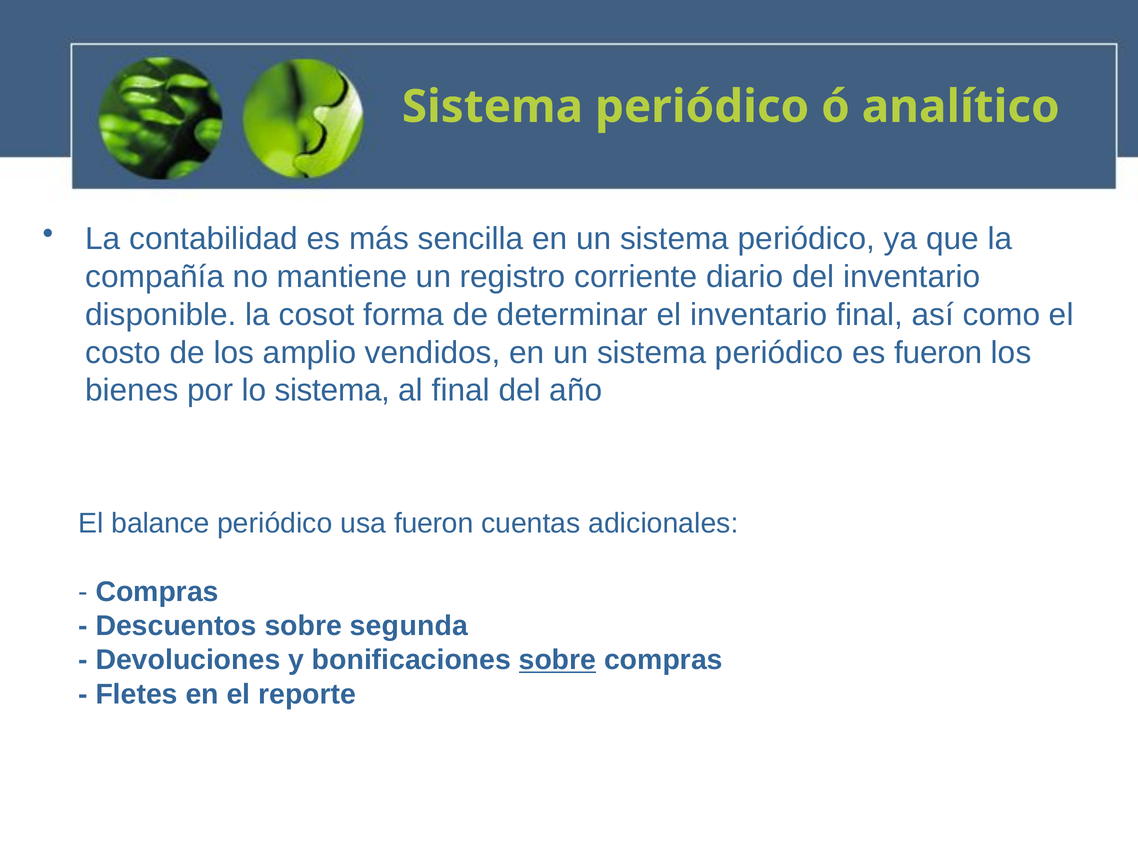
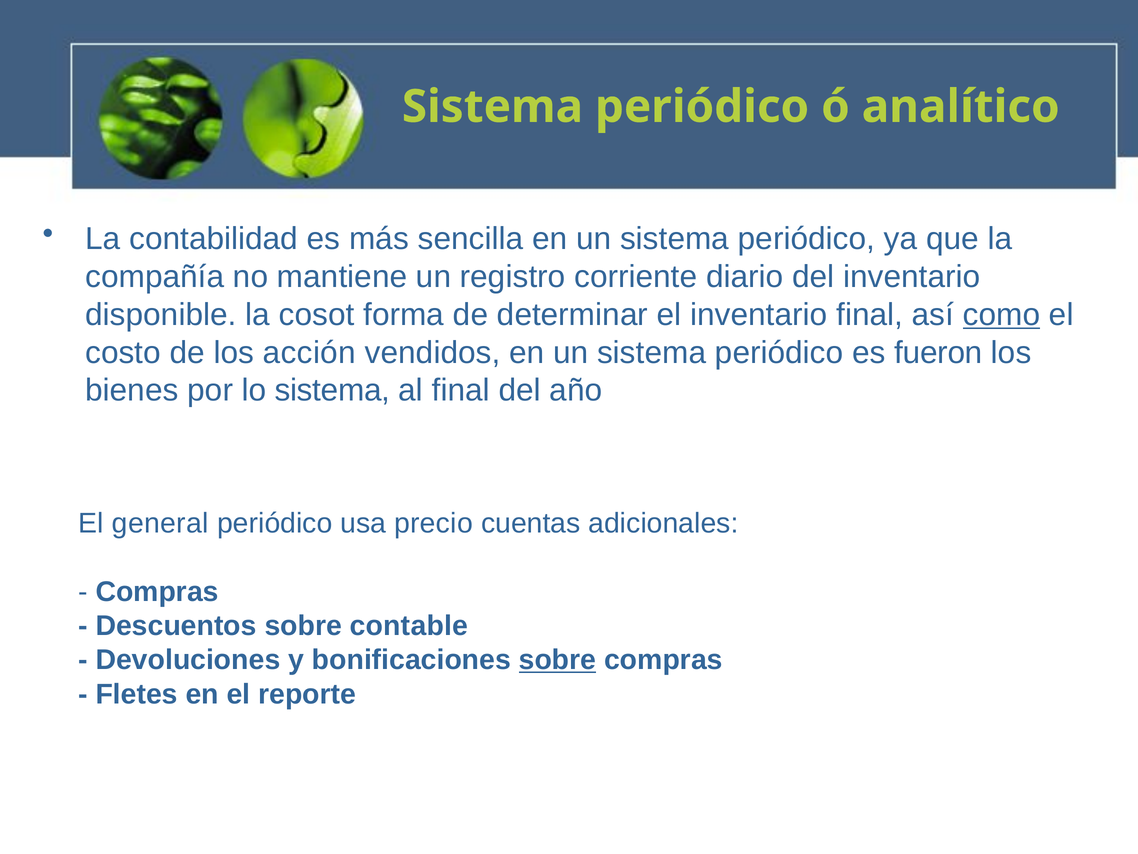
como underline: none -> present (1002, 314)
amplio: amplio -> acción (309, 352)
balance: balance -> general (160, 523)
usa fueron: fueron -> precio (433, 523)
segunda: segunda -> contable (409, 625)
